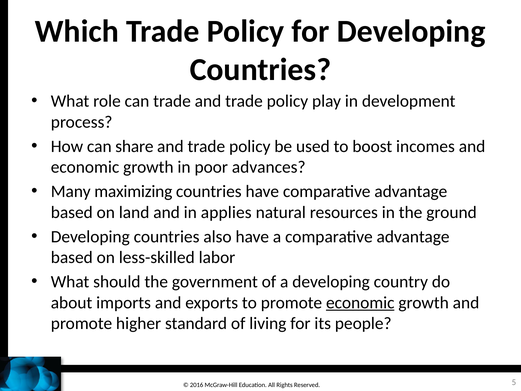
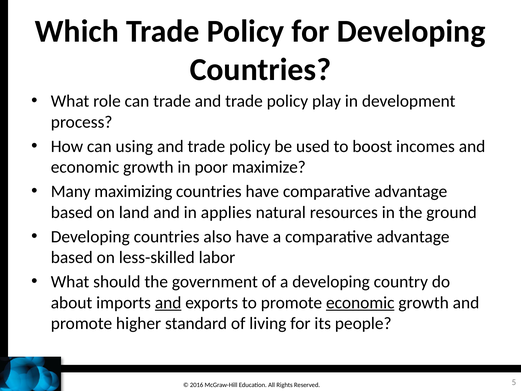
share: share -> using (134, 146)
advances: advances -> maximize (269, 167)
and underline: none -> present (168, 302)
